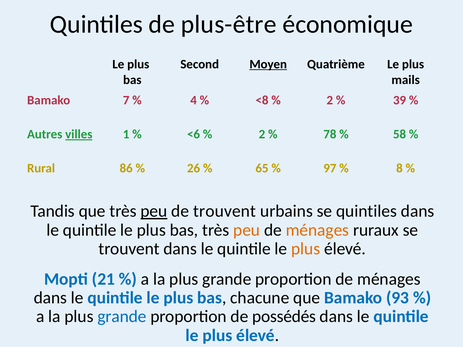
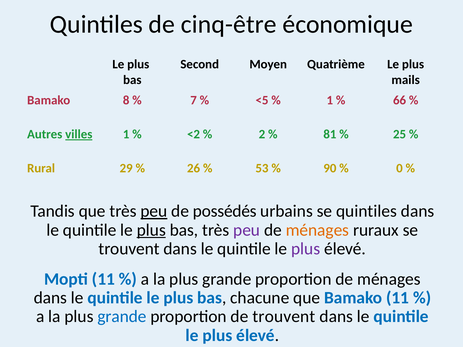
plus-être: plus-être -> cinq-être (229, 24)
Moyen underline: present -> none (268, 64)
7: 7 -> 8 (126, 100)
4: 4 -> 7 (194, 100)
<8: <8 -> <5 (262, 100)
2: 2 -> 1 (330, 100)
39: 39 -> 66 (400, 100)
<6: <6 -> <2 (194, 134)
78: 78 -> 81 (330, 134)
58: 58 -> 25 (400, 134)
86: 86 -> 29 (126, 168)
65: 65 -> 53 (262, 168)
97: 97 -> 90 (330, 168)
8: 8 -> 0 (400, 168)
de trouvent: trouvent -> possédés (225, 211)
plus underline: none -> present (151, 230)
peu colour: orange -> purple (247, 230)
plus colour: orange -> purple (306, 249)
Mopti 21: 21 -> 11 (103, 279)
Bamako 93: 93 -> 11 (398, 298)
de possédés: possédés -> trouvent (284, 317)
